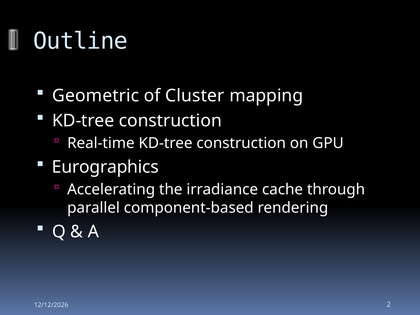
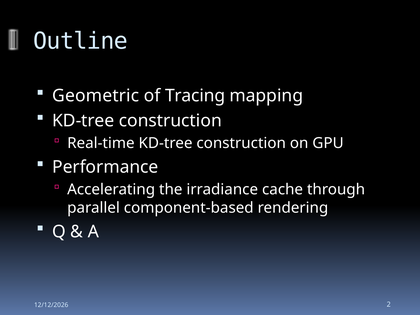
Cluster: Cluster -> Tracing (195, 96)
Eurographics: Eurographics -> Performance (105, 167)
